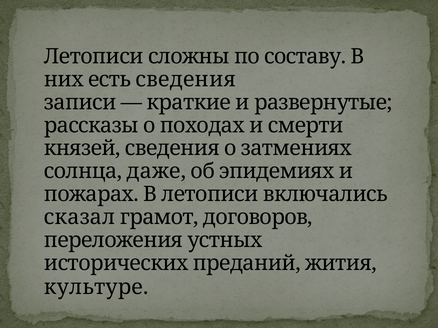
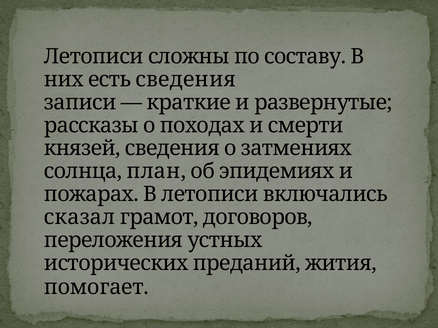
даже: даже -> план (156, 172)
культуре: культуре -> помогает (96, 288)
